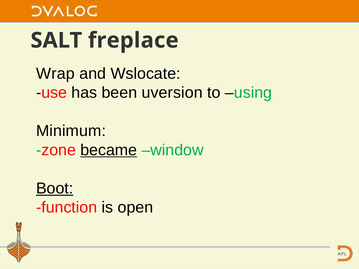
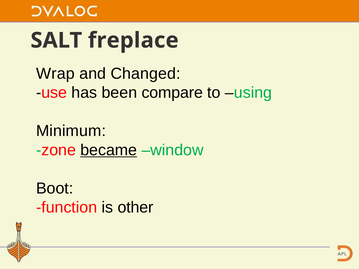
Wslocate: Wslocate -> Changed (146, 74)
uversion: uversion -> compare (172, 93)
Boot underline: present -> none (55, 188)
open: open -> other (136, 208)
